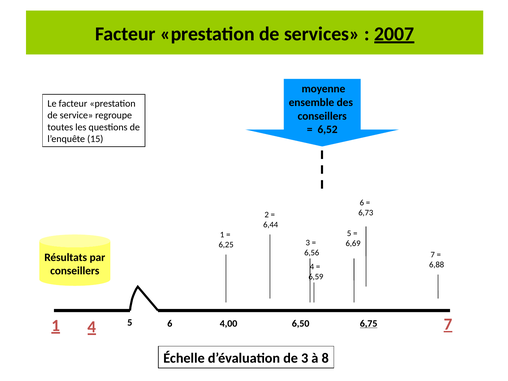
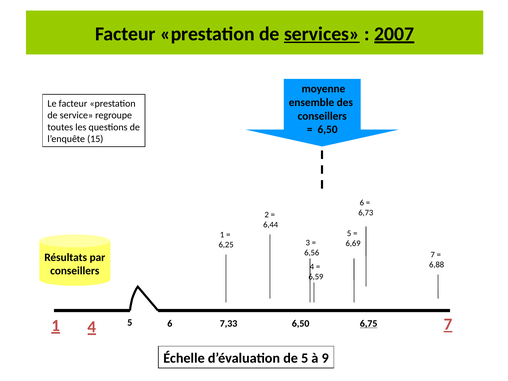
services underline: none -> present (322, 34)
6,52: 6,52 -> 6,50 (328, 130)
4,00: 4,00 -> 7,33 (229, 324)
de 3: 3 -> 5 (305, 358)
8: 8 -> 9 (325, 358)
